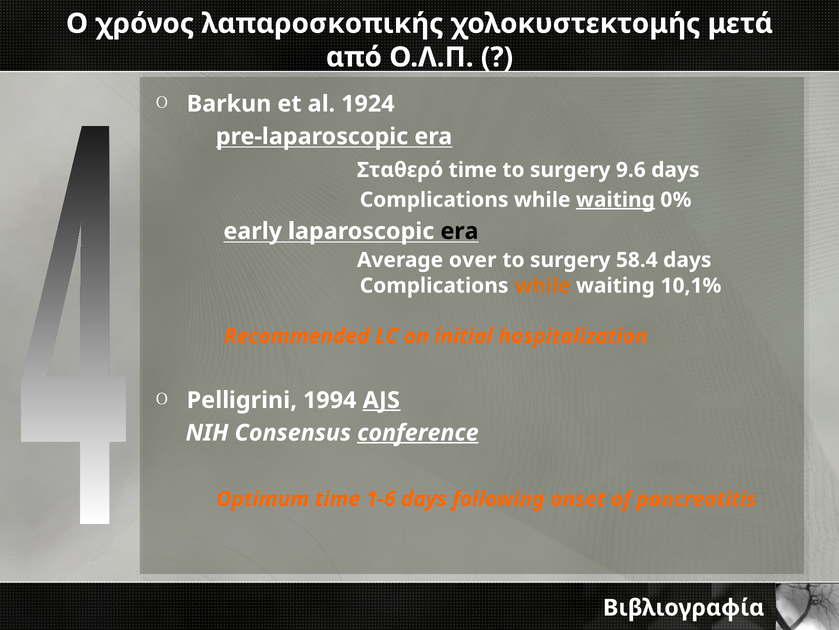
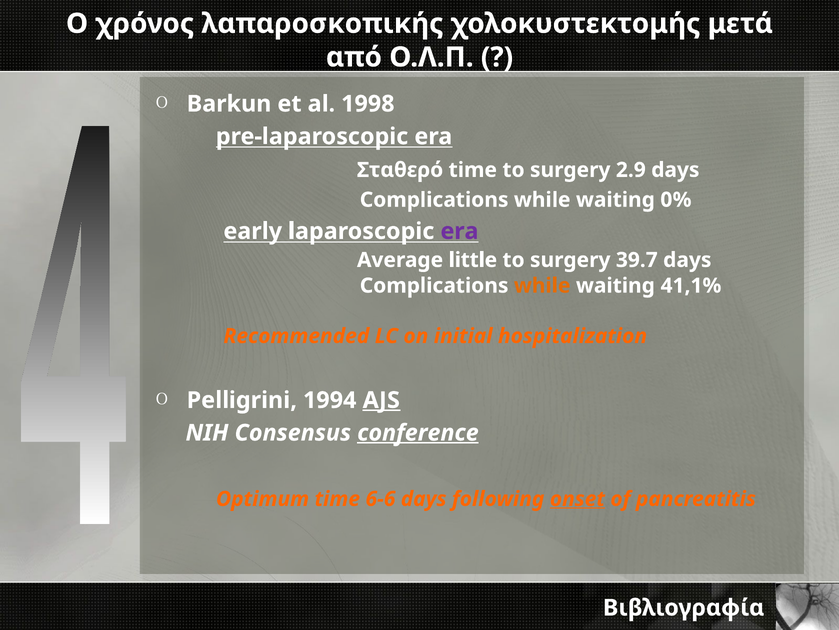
1924: 1924 -> 1998 (368, 104)
9.6: 9.6 -> 2.9 (631, 170)
waiting underline: present -> none (615, 200)
era colour: black -> purple (459, 231)
over: over -> little (473, 260)
58.4: 58.4 -> 39.7 (637, 260)
10,1%: 10,1% -> 41,1% (691, 285)
1-6: 1-6 -> 6-6 (380, 498)
onset underline: none -> present (577, 498)
